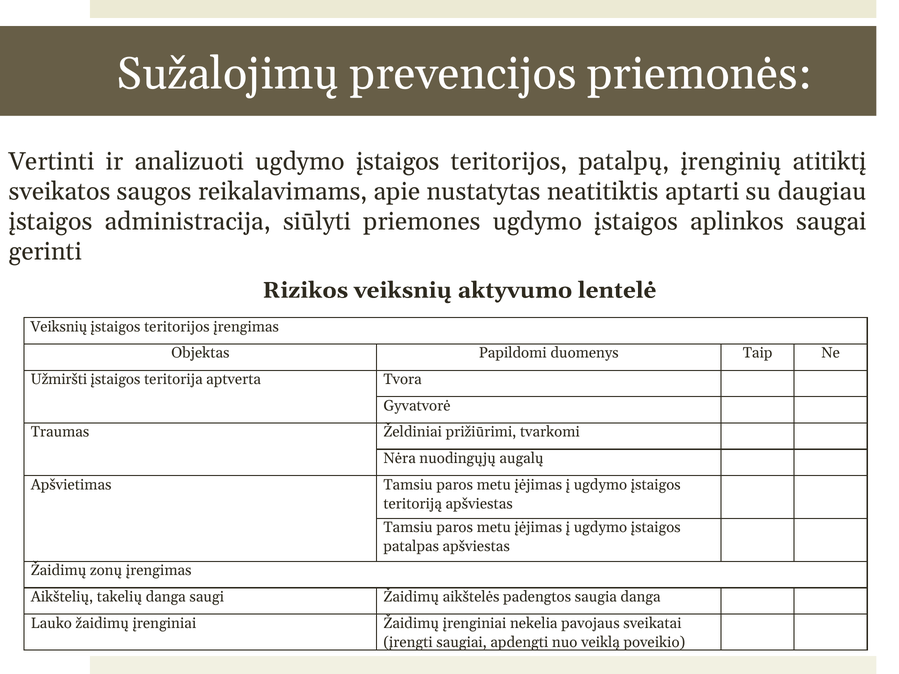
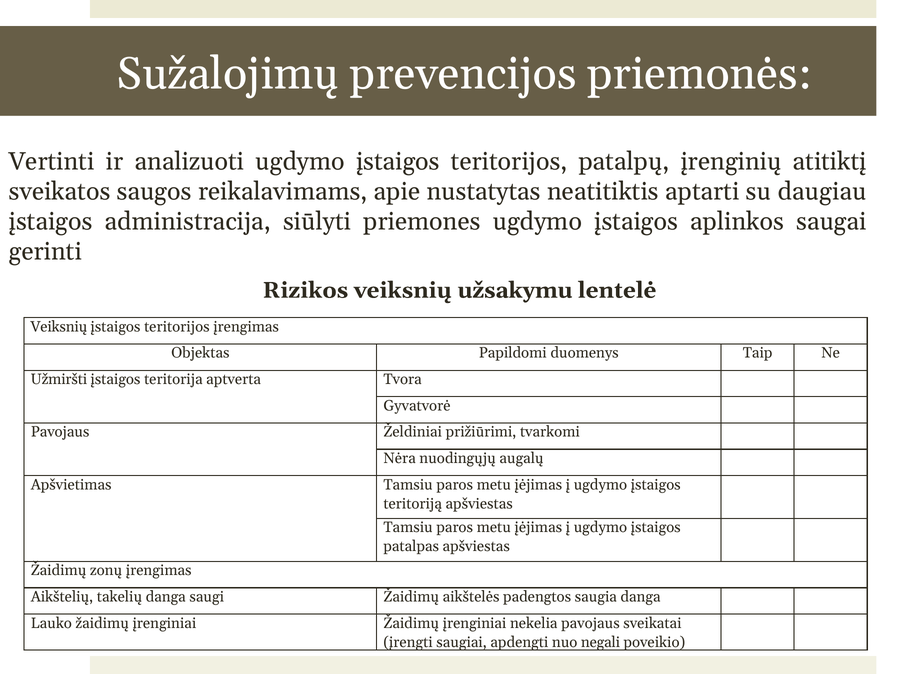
aktyvumo: aktyvumo -> užsakymu (515, 290)
Traumas: Traumas -> Pavojaus (60, 432)
veiklą: veiklą -> negali (601, 642)
